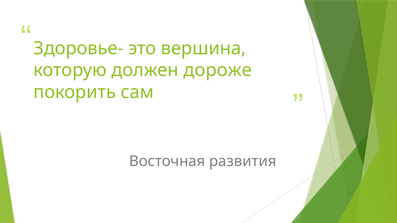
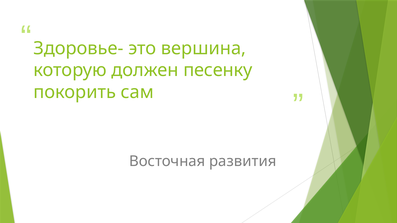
дороже: дороже -> песенку (218, 70)
